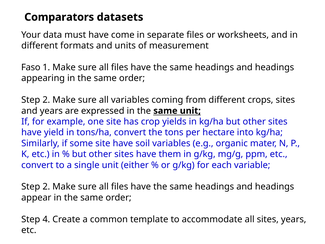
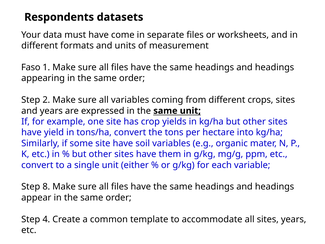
Comparators: Comparators -> Respondents (59, 17)
2: 2 -> 8 (46, 187)
